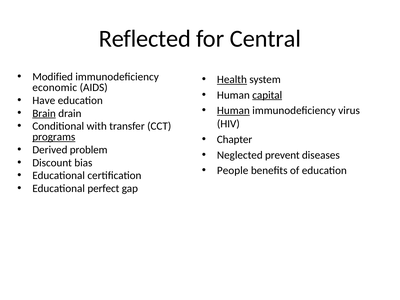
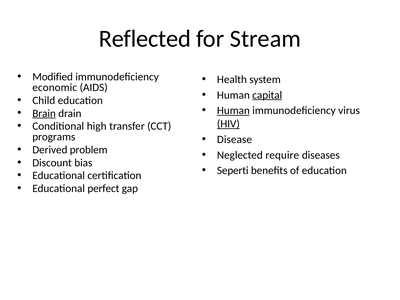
Central: Central -> Stream (265, 39)
Health underline: present -> none (232, 79)
Have: Have -> Child (44, 100)
HIV underline: none -> present (228, 124)
with: with -> high (97, 126)
programs underline: present -> none (54, 137)
Chapter: Chapter -> Disease (234, 139)
prevent: prevent -> require (282, 155)
People: People -> Seperti (233, 171)
